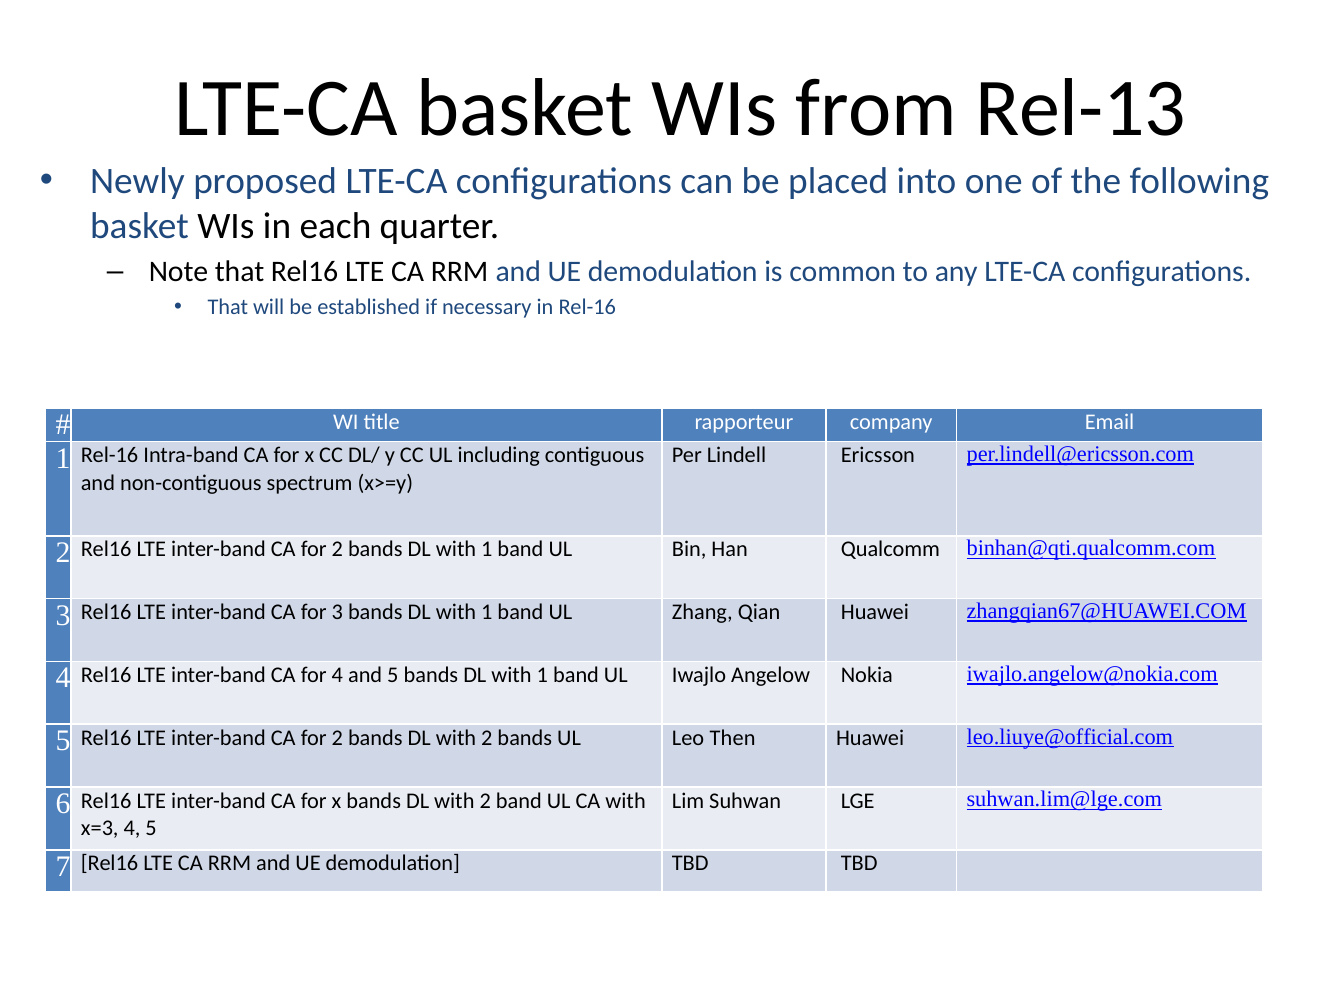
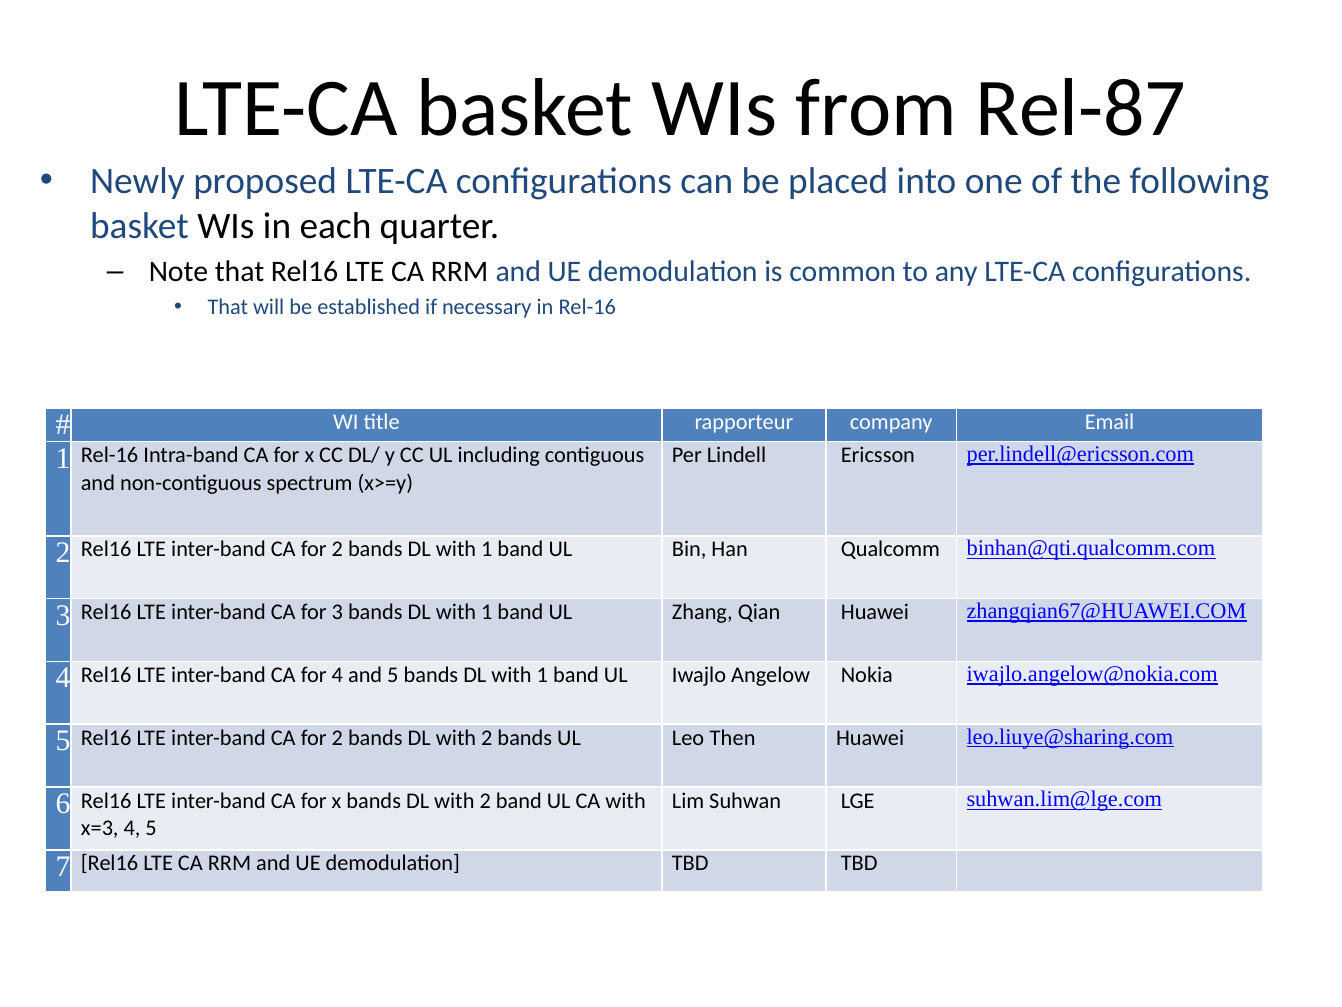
Rel-13: Rel-13 -> Rel-87 (1081, 108)
leo.liuye@official.com: leo.liuye@official.com -> leo.liuye@sharing.com (1070, 736)
